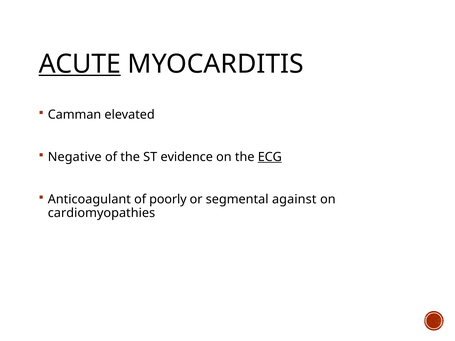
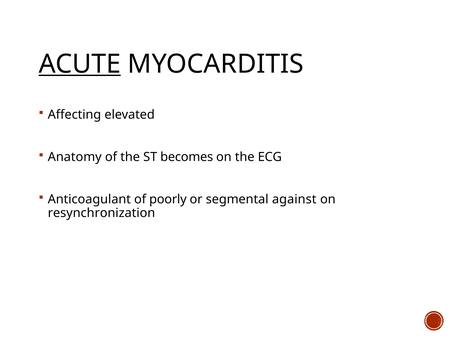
Camman: Camman -> Affecting (74, 115)
Negative: Negative -> Anatomy (75, 157)
evidence: evidence -> becomes (187, 157)
ECG underline: present -> none (270, 157)
cardiomyopathies: cardiomyopathies -> resynchronization (101, 213)
